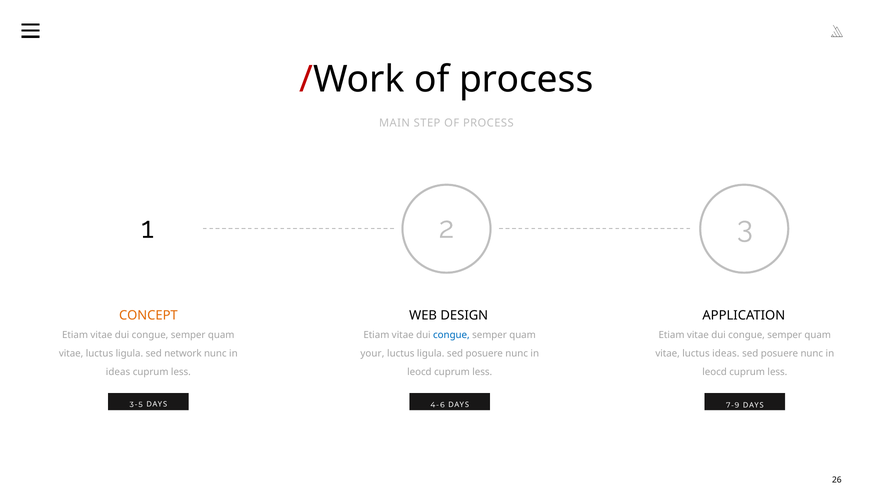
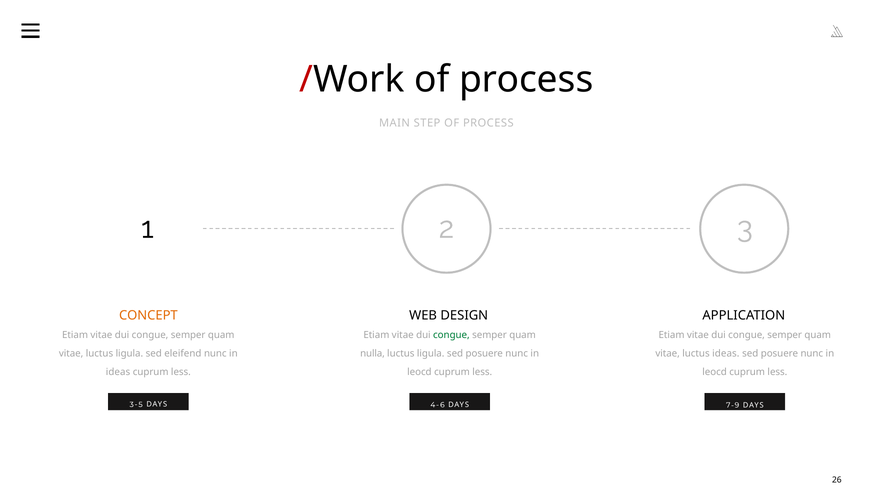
congue colour: blue -> green (451, 335)
network: network -> eleifend (183, 354)
your: your -> nulla (372, 354)
